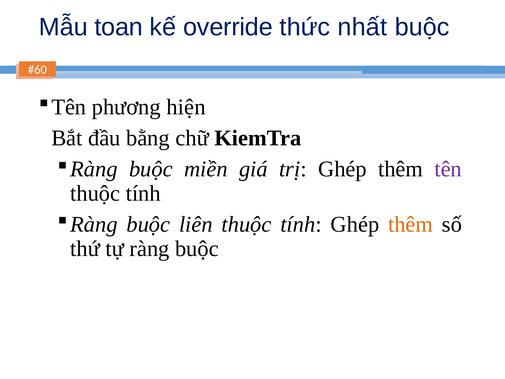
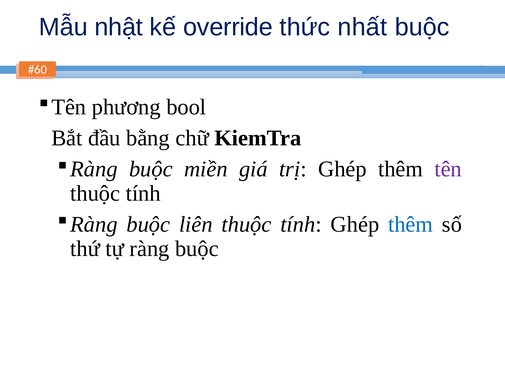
toan: toan -> nhật (119, 27)
hiện: hiện -> bool (186, 107)
thêm colour: orange -> blue (411, 224)
